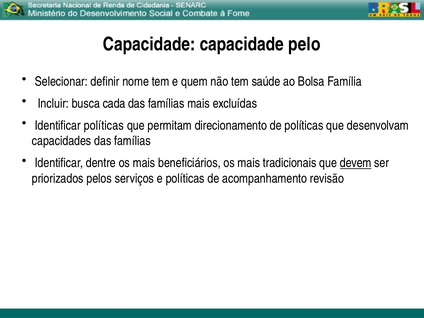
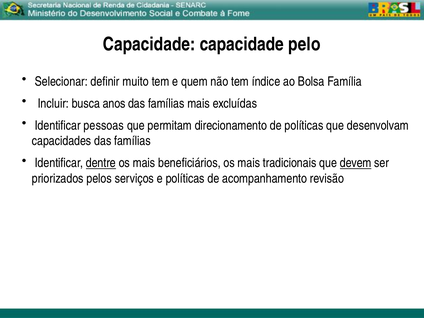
nome: nome -> muito (136, 81)
saúde: saúde -> índice (266, 81)
cada: cada -> anos (114, 103)
Identificar políticas: políticas -> pessoas (104, 125)
dentre underline: none -> present (101, 163)
